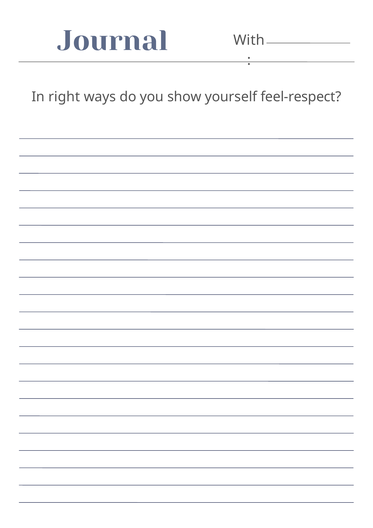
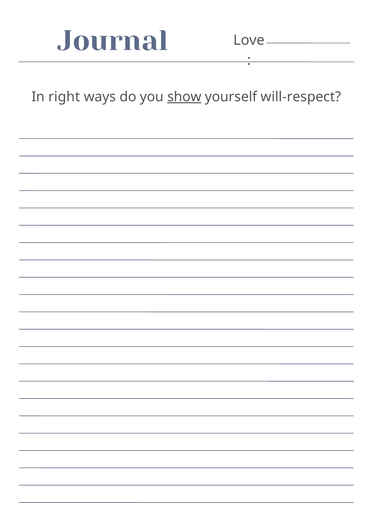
With: With -> Love (249, 40)
show underline: none -> present (184, 97)
feel-respect: feel-respect -> will-respect (301, 97)
